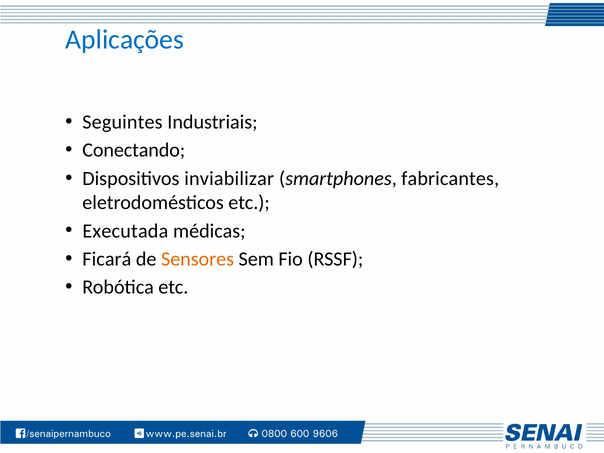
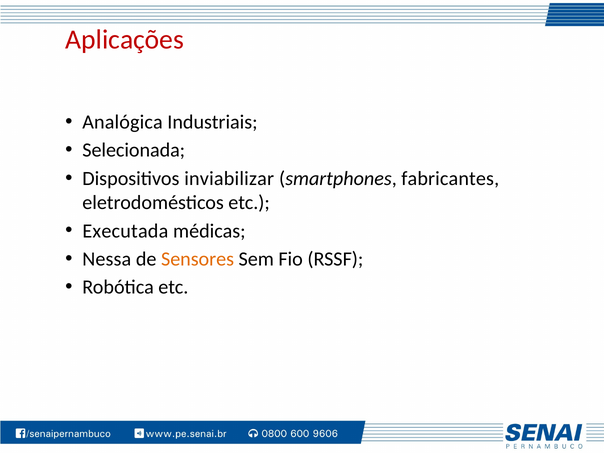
Aplicações colour: blue -> red (125, 40)
Seguintes: Seguintes -> Analógica (122, 122)
Conectando: Conectando -> Selecionada (134, 150)
Ficará: Ficará -> Nessa (107, 259)
